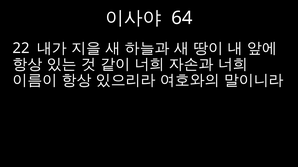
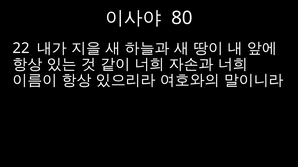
64: 64 -> 80 (182, 18)
